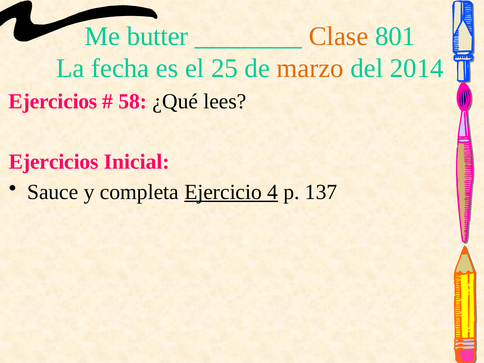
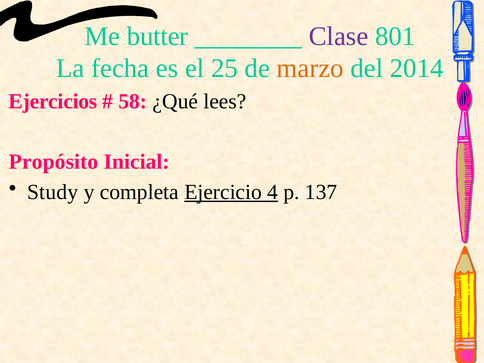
Clase colour: orange -> purple (339, 36)
Ejercicios: Ejercicios -> Propósito (54, 162)
Sauce: Sauce -> Study (53, 192)
